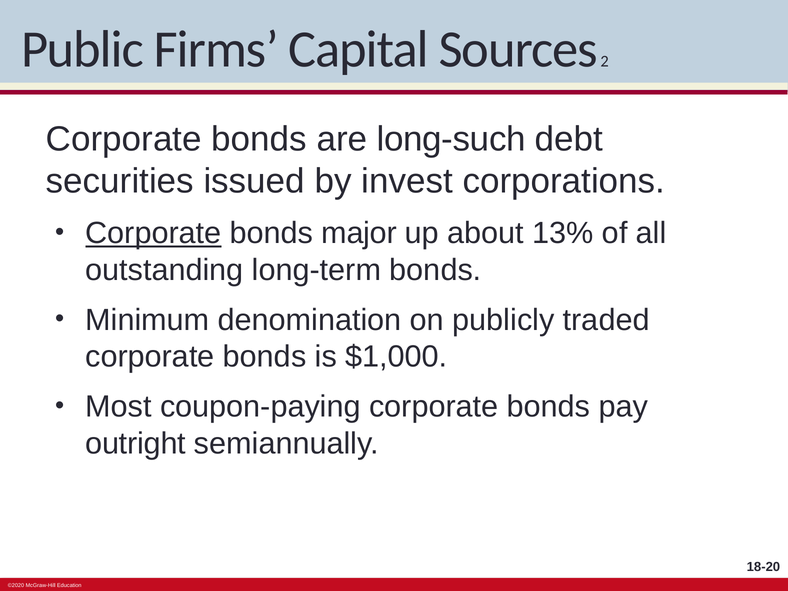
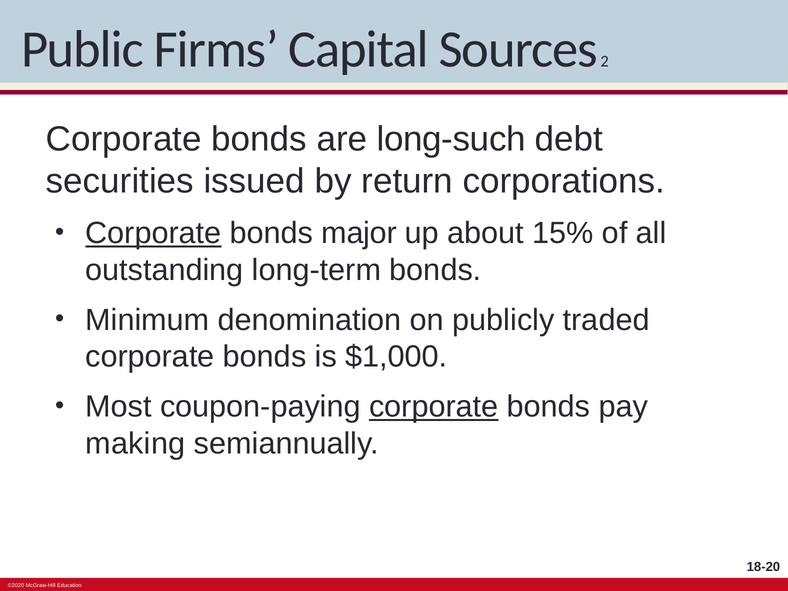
invest: invest -> return (407, 181)
13%: 13% -> 15% (563, 233)
corporate underline: none -> present (434, 407)
outright: outright -> making (135, 444)
